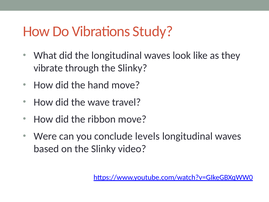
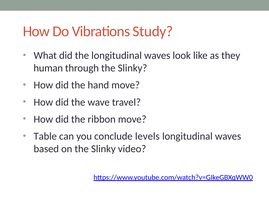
vibrate: vibrate -> human (48, 68)
Were: Were -> Table (45, 136)
